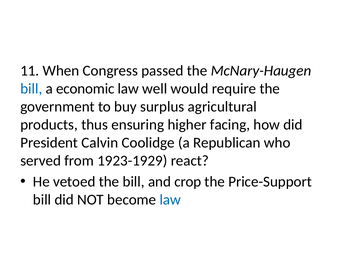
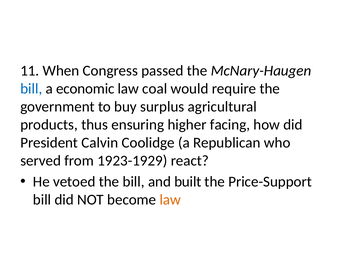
well: well -> coal (155, 89)
crop: crop -> built (188, 182)
law colour: blue -> orange (170, 200)
